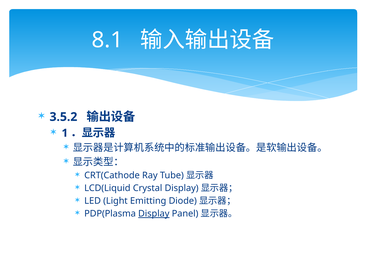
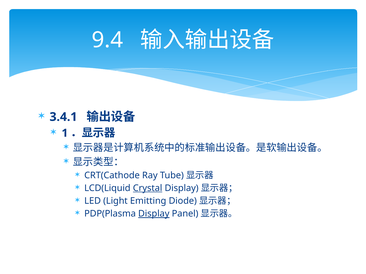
8.1: 8.1 -> 9.4 (107, 40)
3.5.2: 3.5.2 -> 3.4.1 (63, 117)
Crystal underline: none -> present (148, 188)
